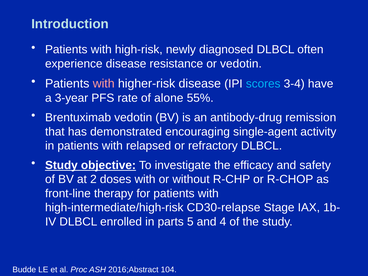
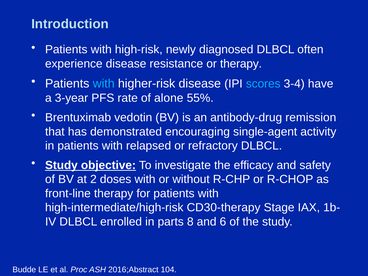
or vedotin: vedotin -> therapy (241, 64)
with colour: pink -> light blue (104, 84)
CD30-relapse: CD30-relapse -> CD30-therapy (224, 208)
5: 5 -> 8 (190, 222)
4: 4 -> 6 (223, 222)
